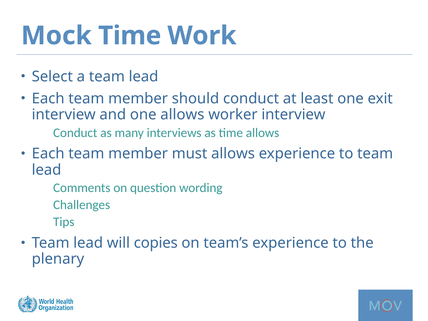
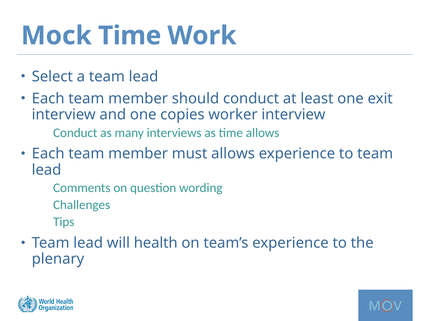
one allows: allows -> copies (182, 115)
copies: copies -> health (156, 243)
